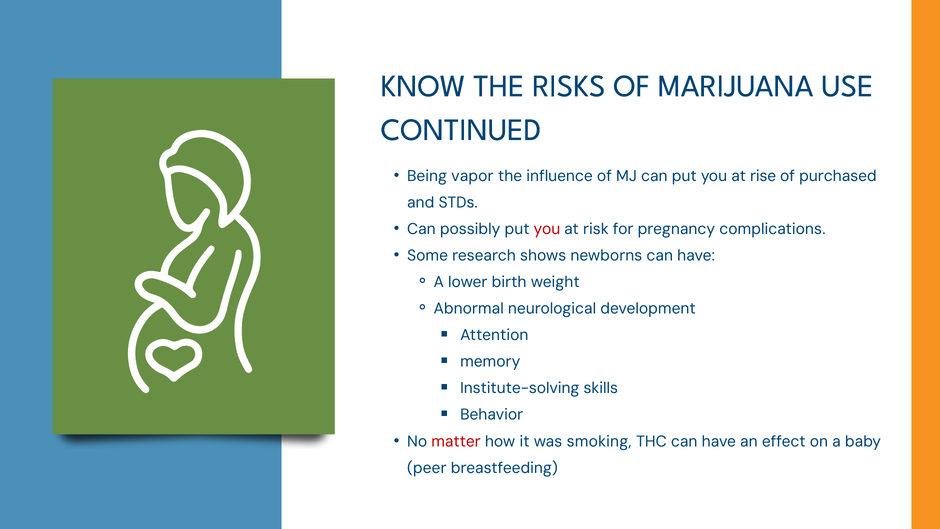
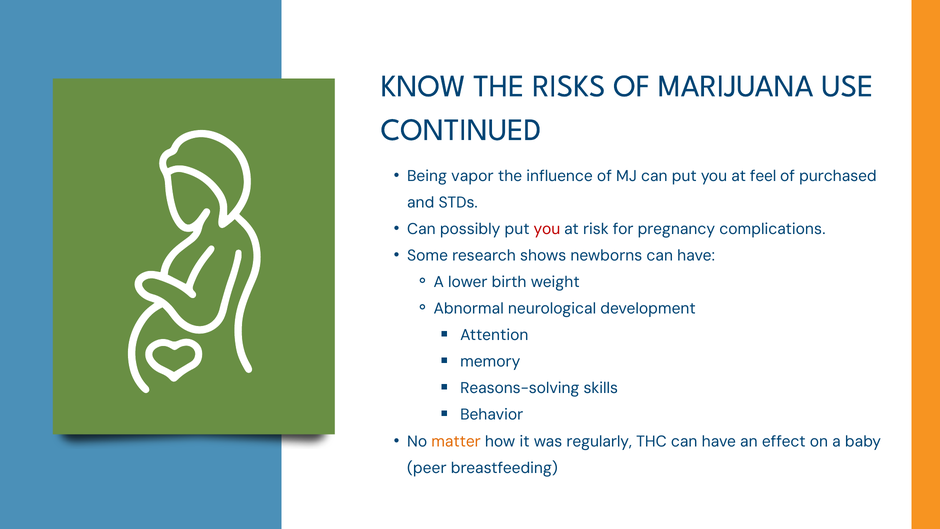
rise: rise -> feel (763, 176)
Institute-solving: Institute-solving -> Reasons-solving (520, 388)
matter colour: red -> orange (456, 441)
smoking: smoking -> regularly (599, 441)
